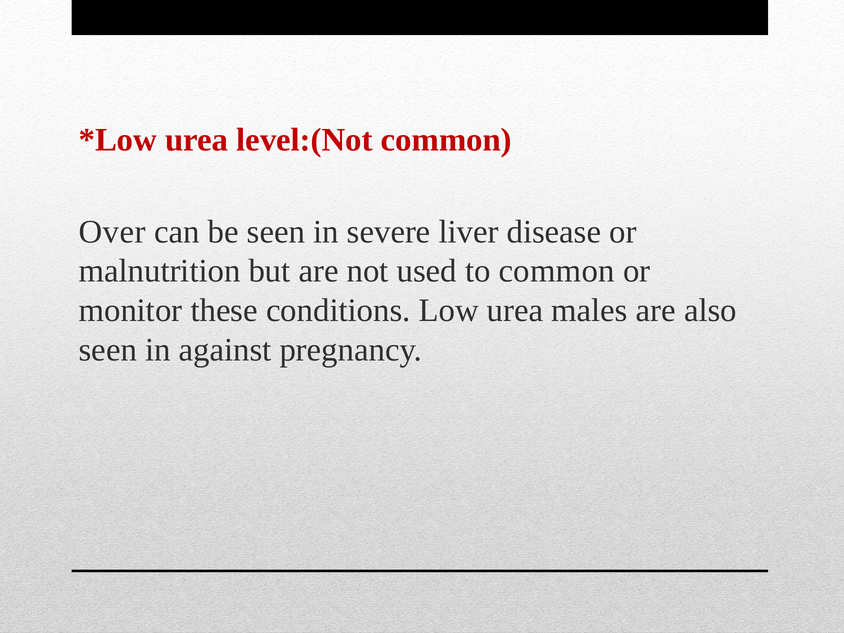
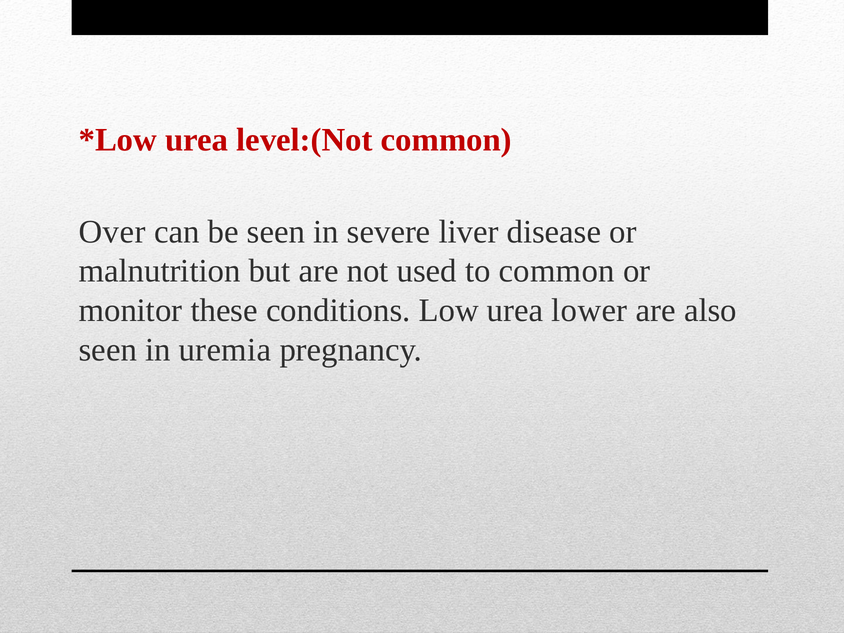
males: males -> lower (589, 310)
against: against -> uremia (225, 350)
